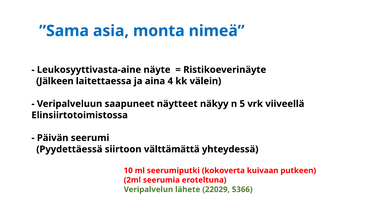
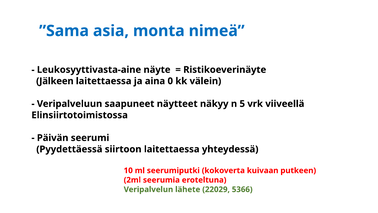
4: 4 -> 0 (170, 81)
siirtoon välttämättä: välttämättä -> laitettaessa (172, 149)
